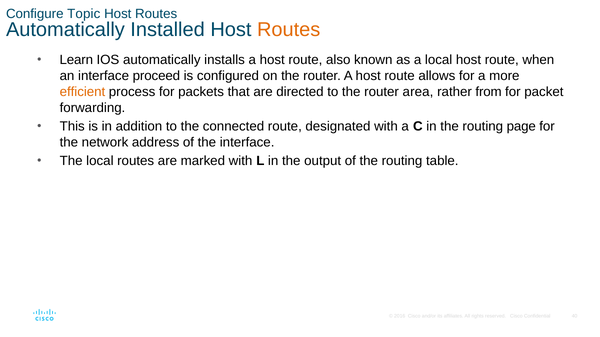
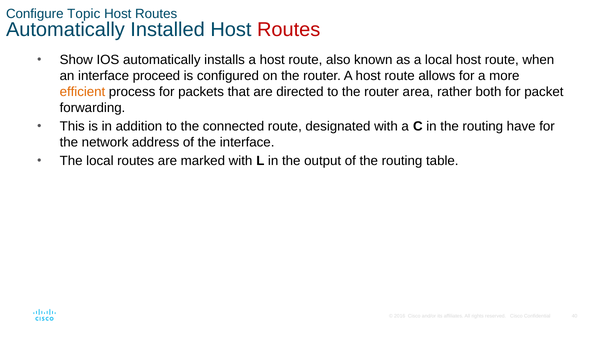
Routes colour: orange -> red (289, 30)
Learn: Learn -> Show (76, 60)
from: from -> both (489, 92)
page: page -> have (521, 127)
